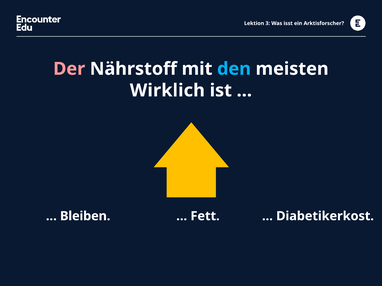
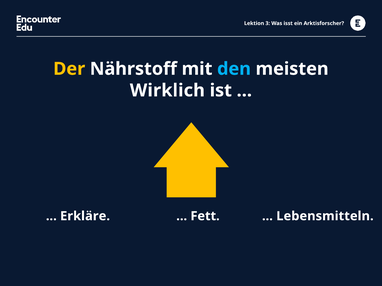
Der colour: pink -> yellow (69, 69)
Bleiben: Bleiben -> Erkläre (85, 216)
Diabetikerkost: Diabetikerkost -> Lebensmitteln (325, 216)
